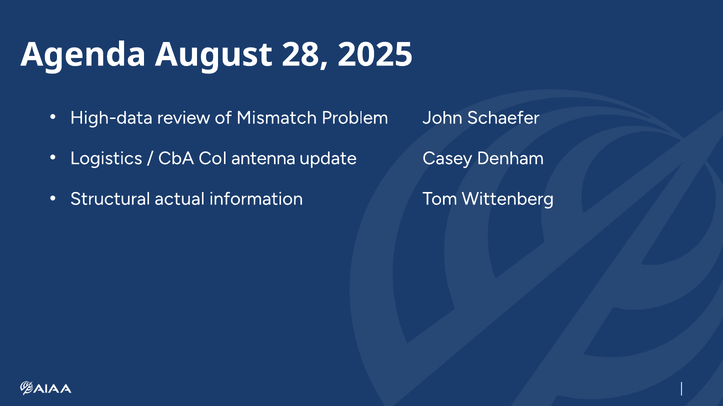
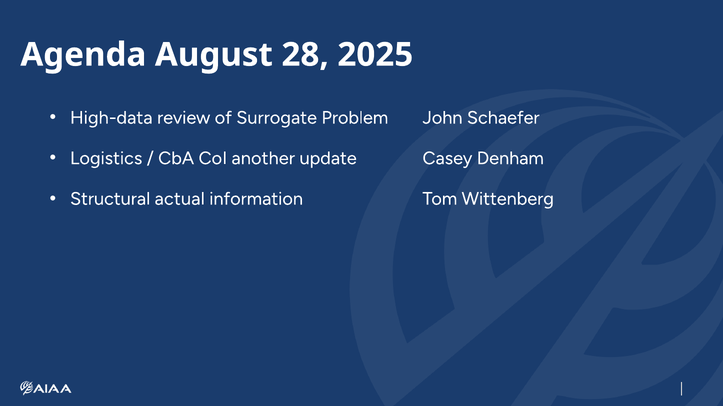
Mismatch: Mismatch -> Surrogate (277, 118)
antenna: antenna -> another (263, 159)
